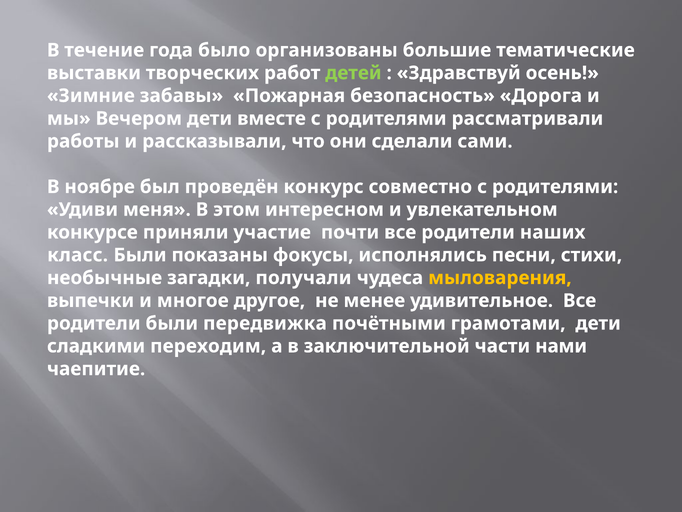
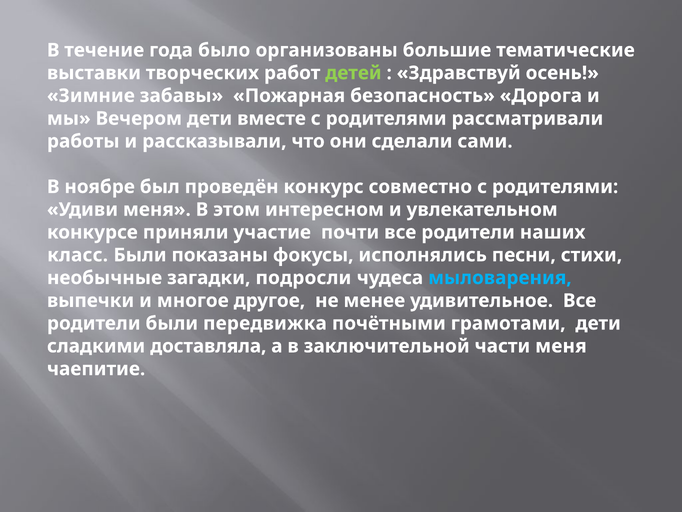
получали: получали -> подросли (303, 278)
мыловарения colour: yellow -> light blue (500, 278)
переходим: переходим -> доставляла (208, 346)
части нами: нами -> меня (561, 346)
